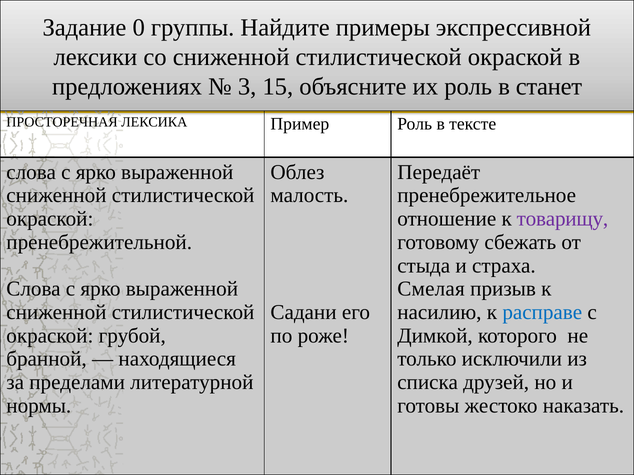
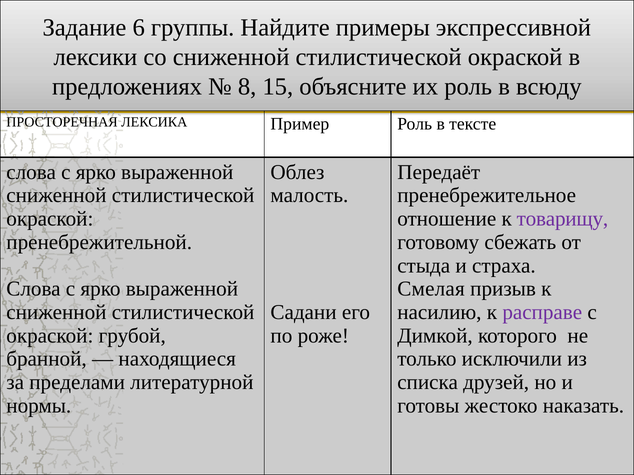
0: 0 -> 6 (139, 28)
3: 3 -> 8 (247, 87)
станет: станет -> всюду (549, 87)
расправе colour: blue -> purple (542, 313)
